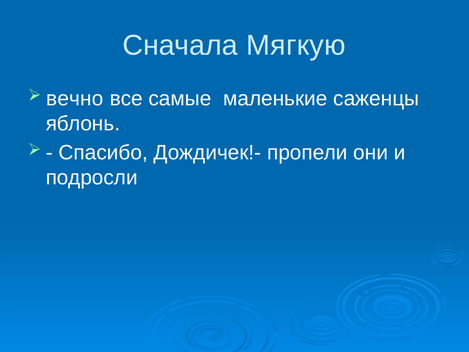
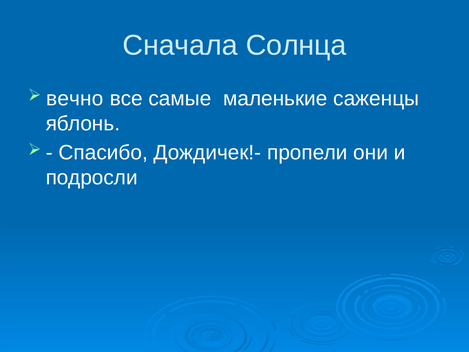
Мягкую: Мягкую -> Солнца (296, 45)
